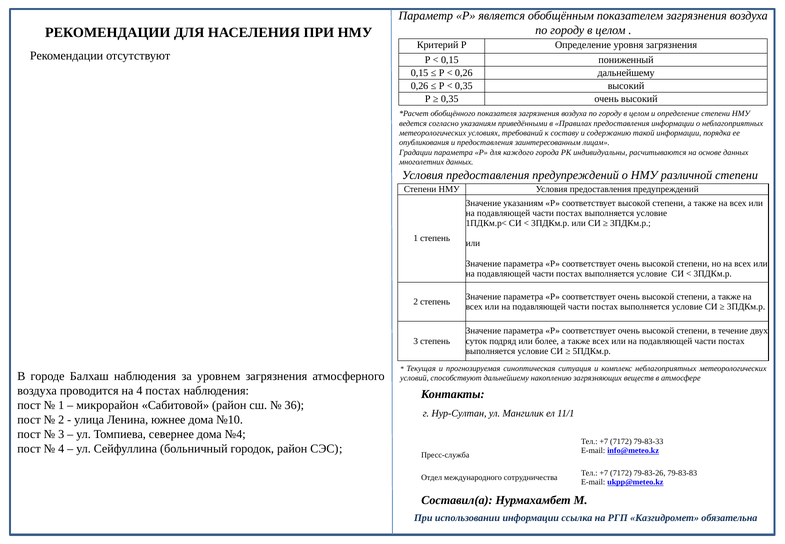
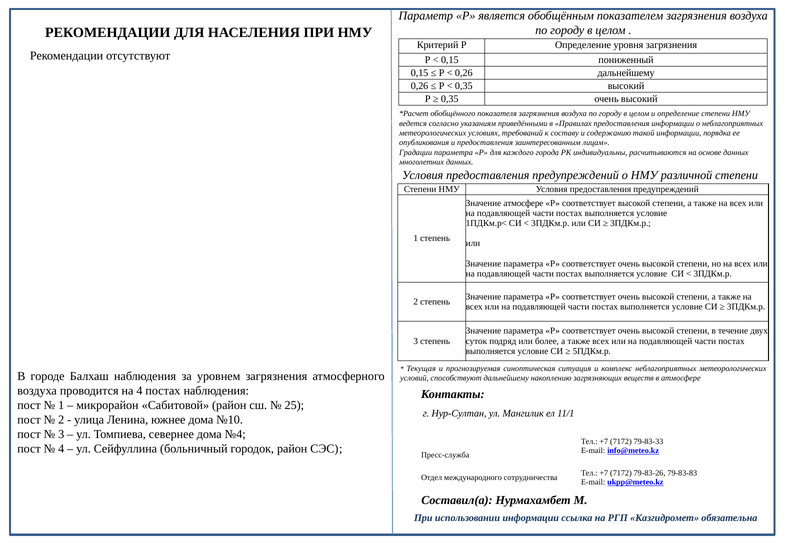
Значение указаниям: указаниям -> атмосфере (523, 203)
36: 36 -> 25 (294, 405)
